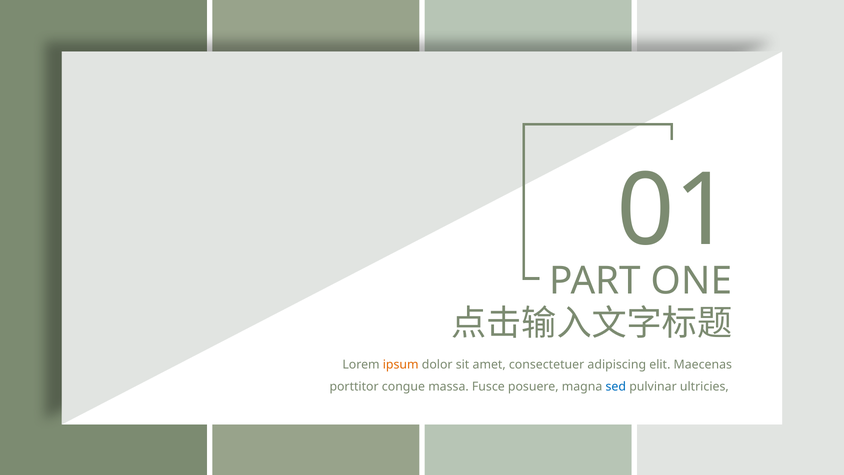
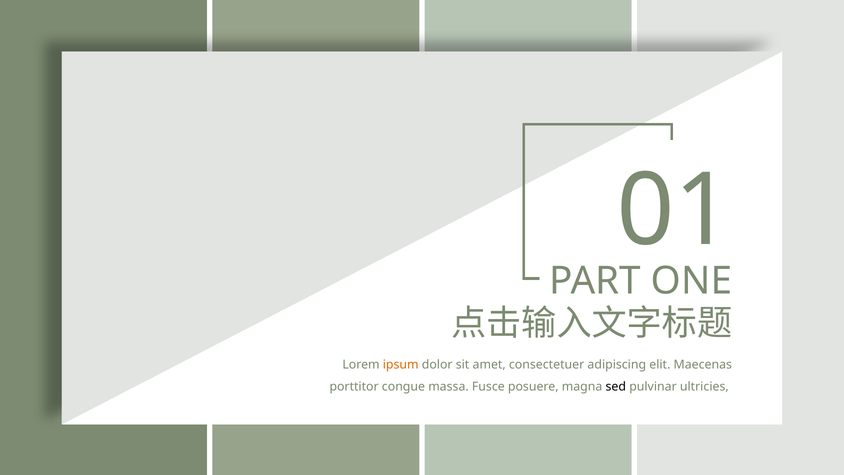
sed colour: blue -> black (616, 387)
